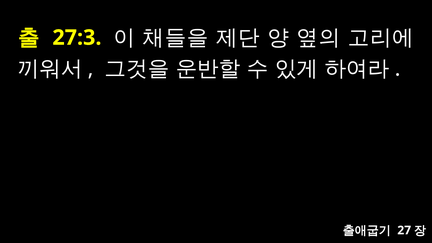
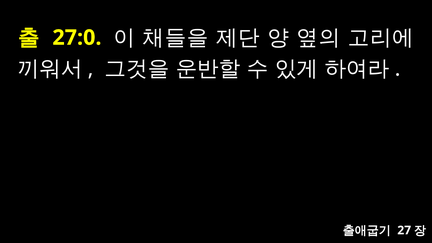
27:3: 27:3 -> 27:0 (77, 38)
